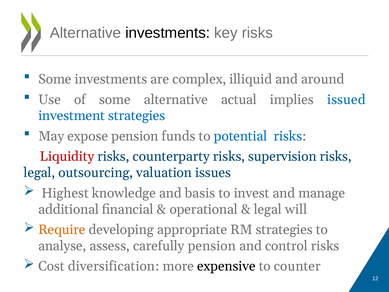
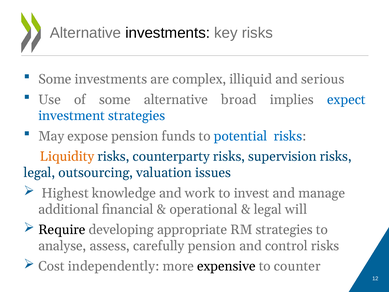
around: around -> serious (323, 79)
actual: actual -> broad (239, 99)
issued: issued -> expect (346, 99)
Liquidity colour: red -> orange (67, 156)
basis: basis -> work (200, 193)
Require colour: orange -> black (62, 229)
diversification: diversification -> independently (114, 266)
